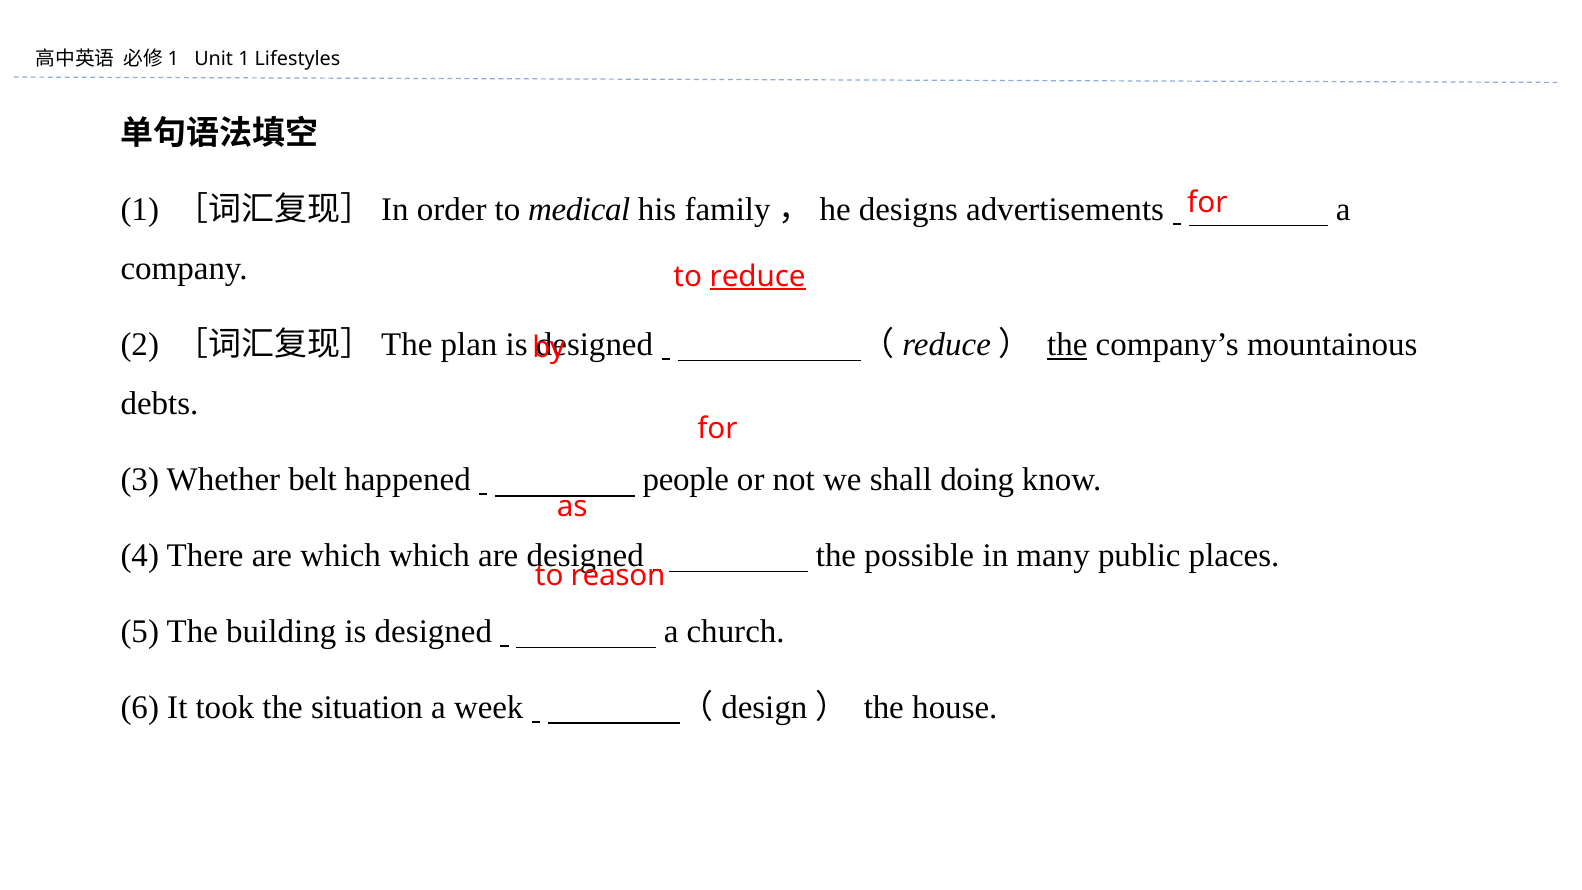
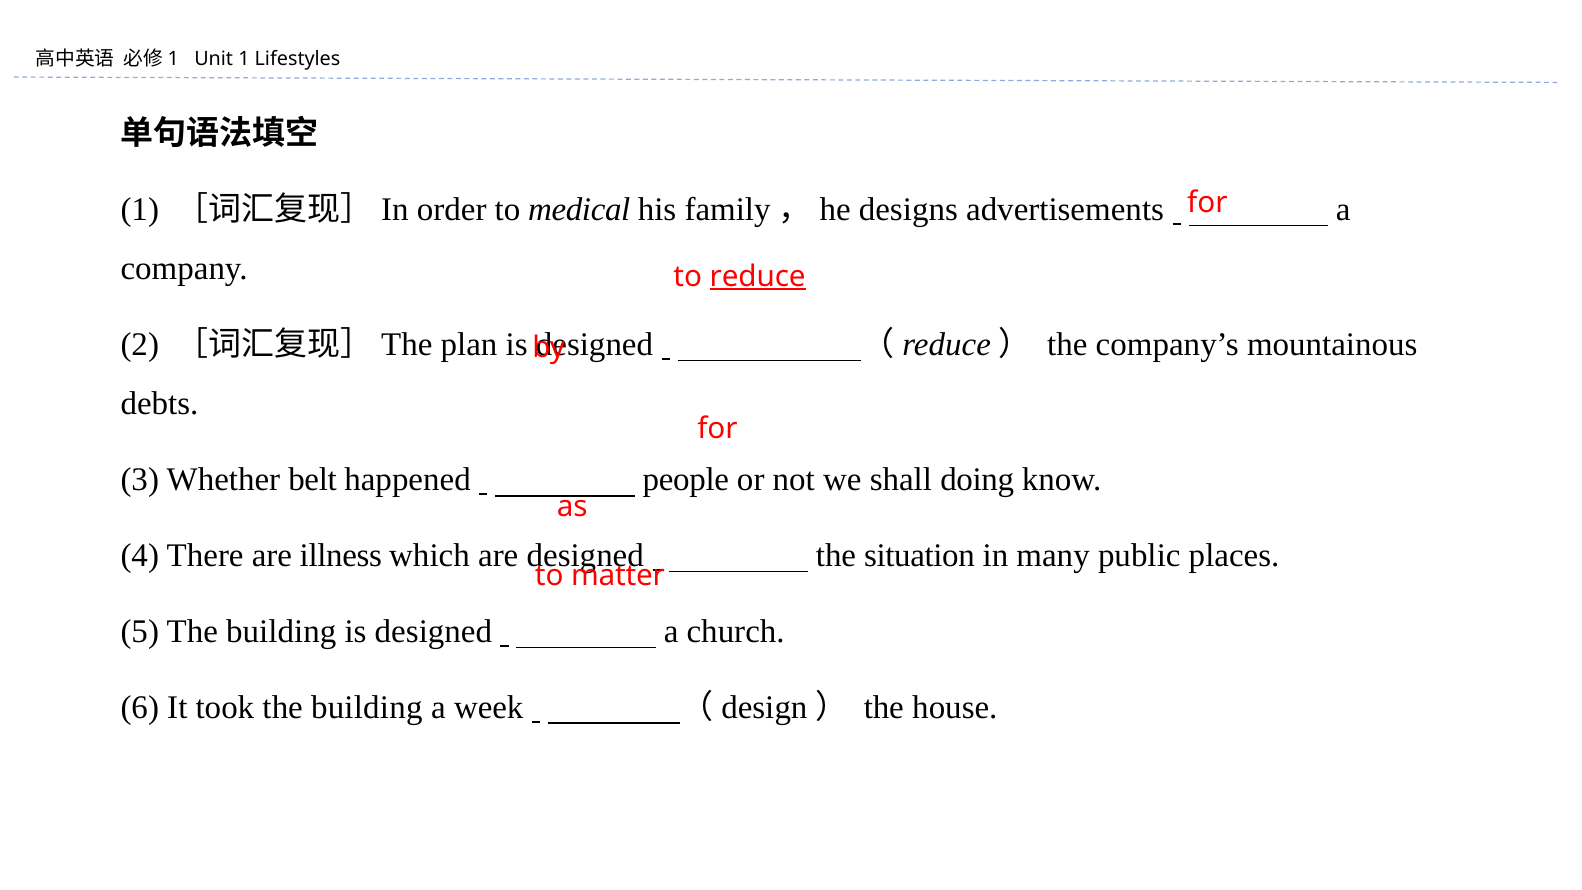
the underline: present -> none (1067, 345)
are which: which -> illness (341, 556)
possible: possible -> situation (919, 556)
reason: reason -> matter (618, 576)
took the situation: situation -> building (367, 707)
